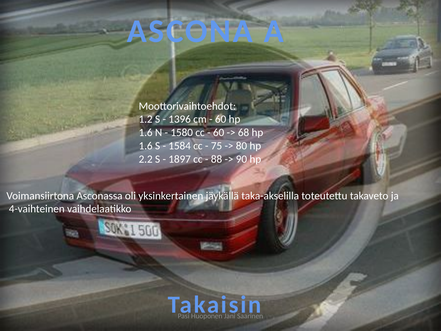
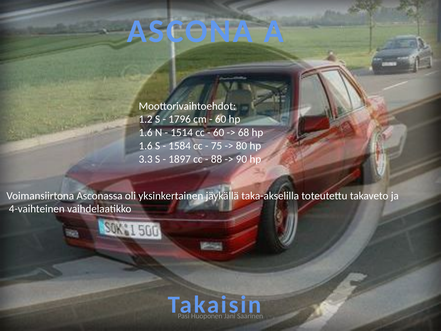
1396: 1396 -> 1796 (180, 119)
1580: 1580 -> 1514 (182, 132)
2.2: 2.2 -> 3.3 (146, 159)
